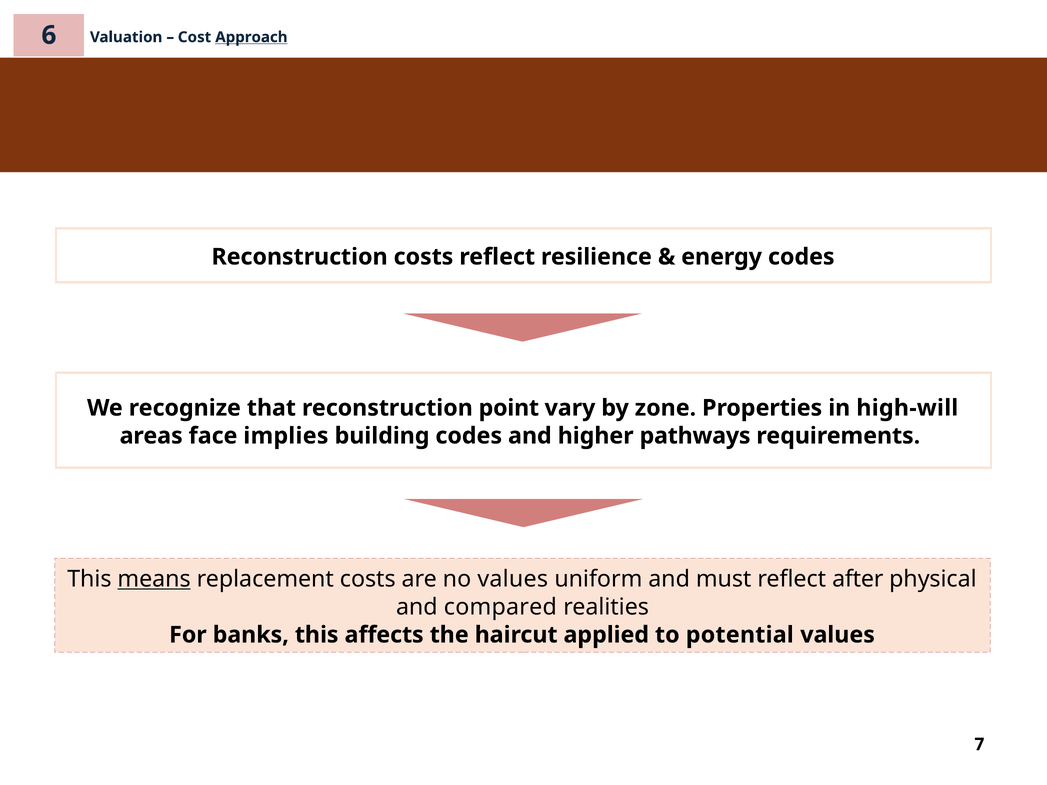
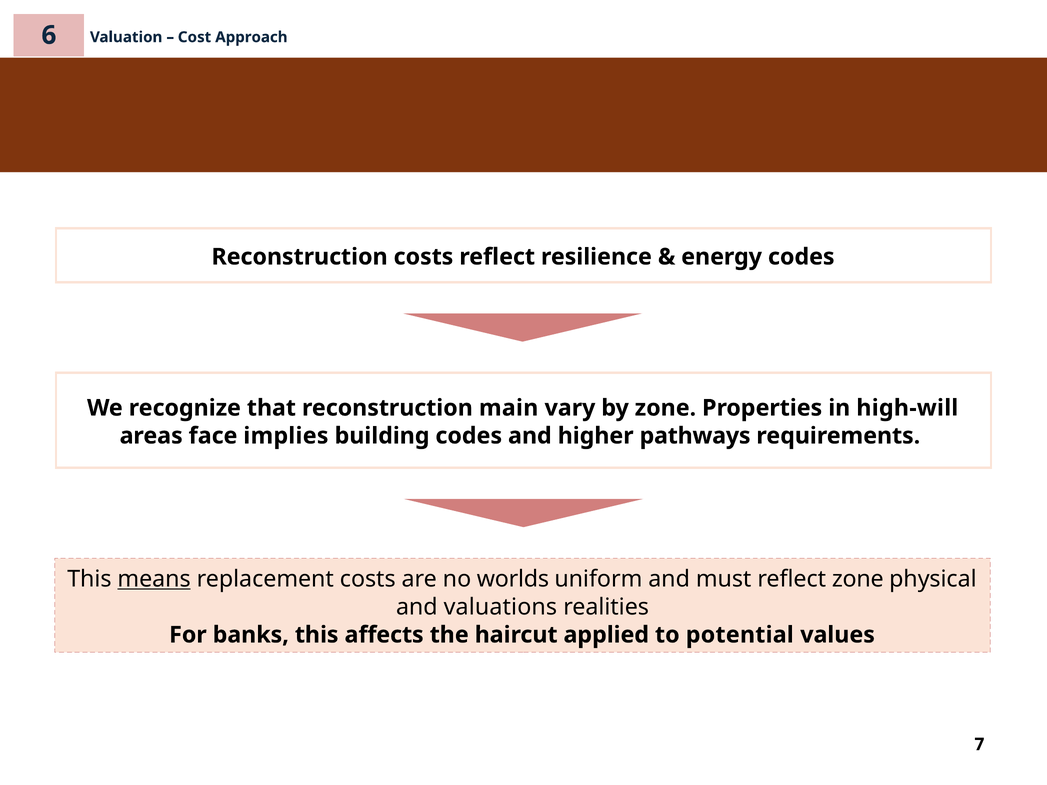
Approach underline: present -> none (251, 37)
point: point -> main (509, 408)
no values: values -> worlds (513, 579)
reflect after: after -> zone (858, 579)
compared: compared -> valuations (500, 607)
